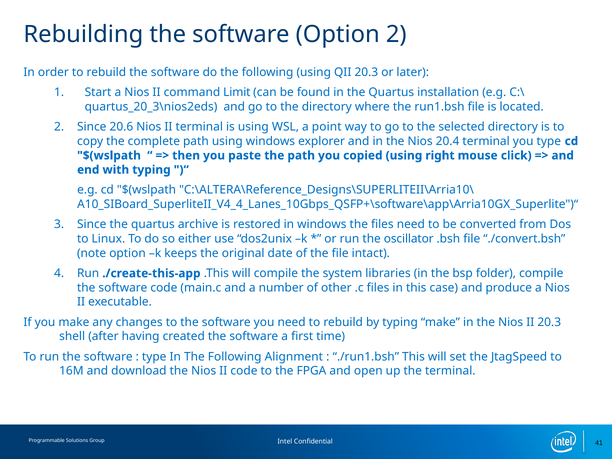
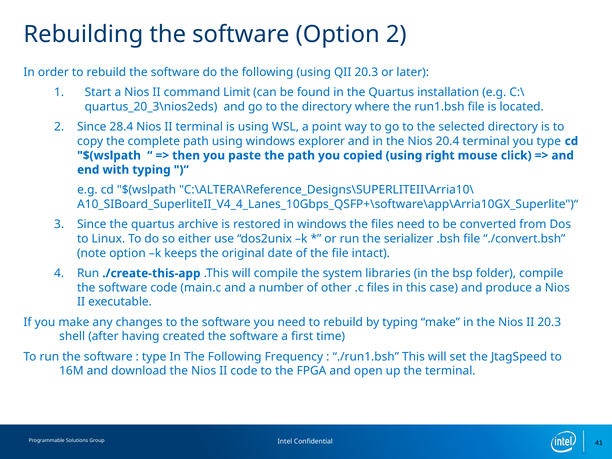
20.6: 20.6 -> 28.4 (121, 127)
oscillator: oscillator -> serializer (409, 239)
Alignment: Alignment -> Frequency (294, 357)
